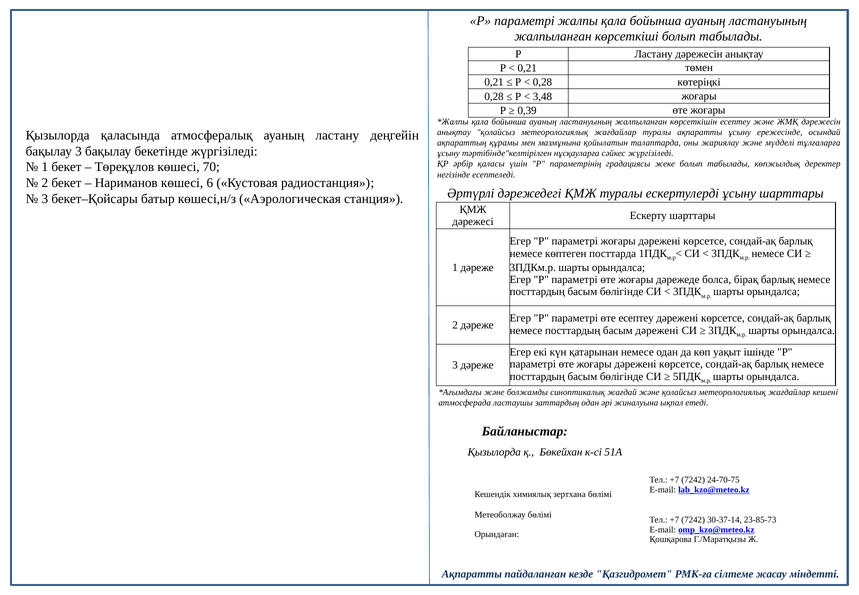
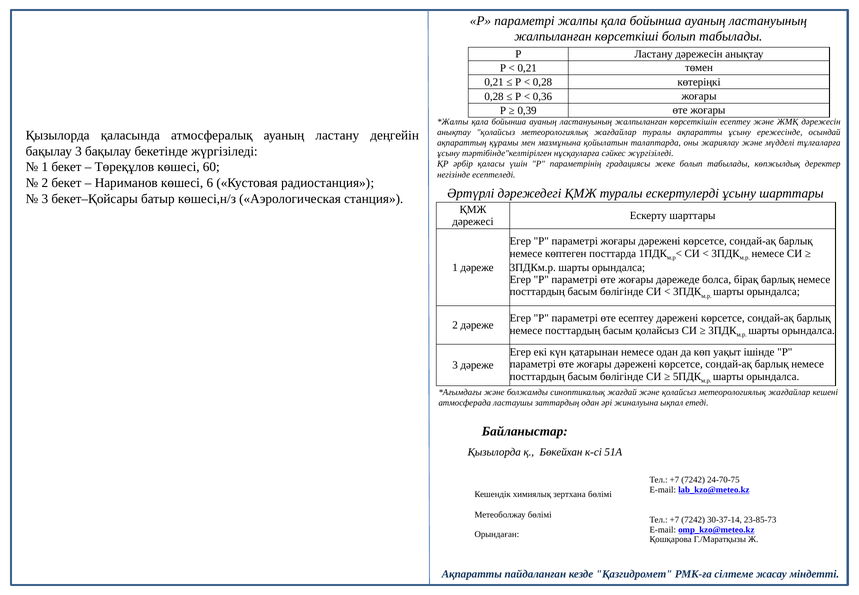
3,48: 3,48 -> 0,36 (542, 96)
70: 70 -> 60 (211, 167)
басым дәрежені: дәрежені -> қолайсыз (657, 330)
